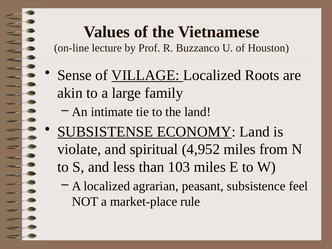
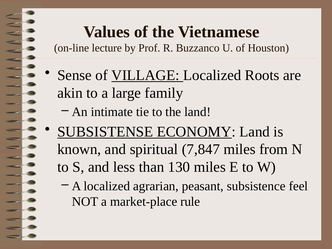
violate: violate -> known (79, 149)
4,952: 4,952 -> 7,847 (201, 149)
103: 103 -> 130 (179, 167)
